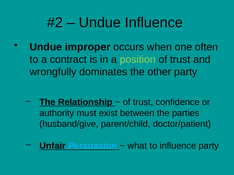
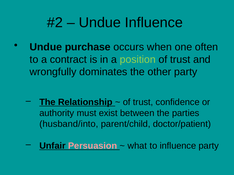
improper: improper -> purchase (88, 47)
husband/give: husband/give -> husband/into (69, 124)
Persuasion colour: light blue -> pink (93, 146)
